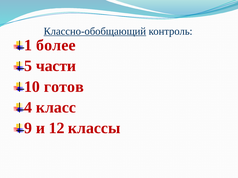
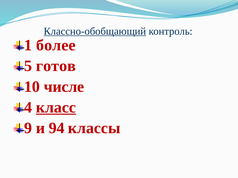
части: части -> готов (56, 66)
готов: готов -> числе (64, 87)
класс underline: none -> present (56, 108)
12: 12 -> 94 (57, 128)
